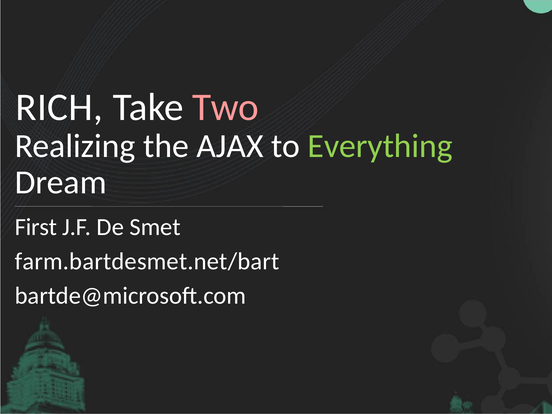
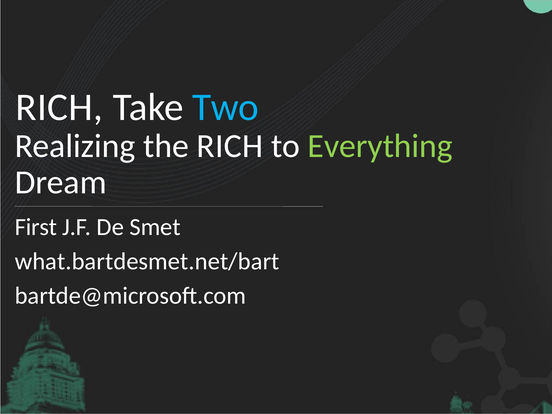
Two colour: pink -> light blue (225, 107)
the AJAX: AJAX -> RICH (230, 146)
farm.bartdesmet.net/bart: farm.bartdesmet.net/bart -> what.bartdesmet.net/bart (147, 262)
